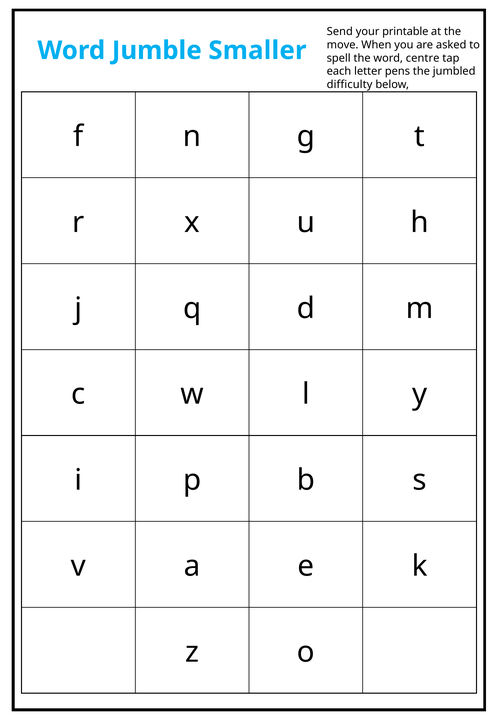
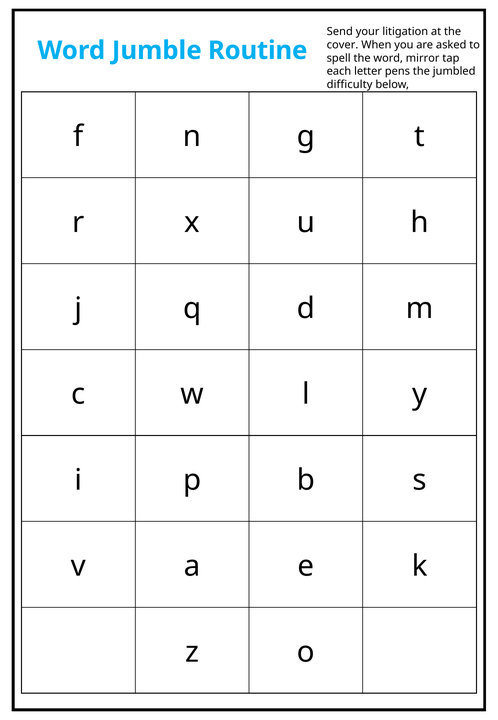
printable: printable -> litigation (405, 31)
move: move -> cover (343, 45)
Smaller: Smaller -> Routine (258, 50)
centre: centre -> mirror (423, 58)
